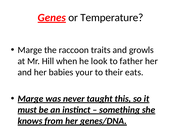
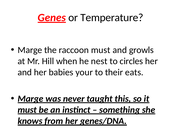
raccoon traits: traits -> must (101, 50)
look: look -> nest (99, 61)
father: father -> circles (131, 61)
